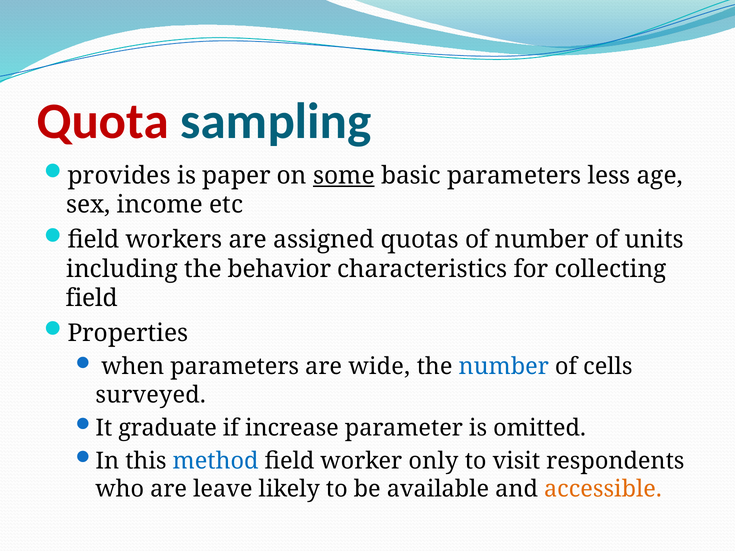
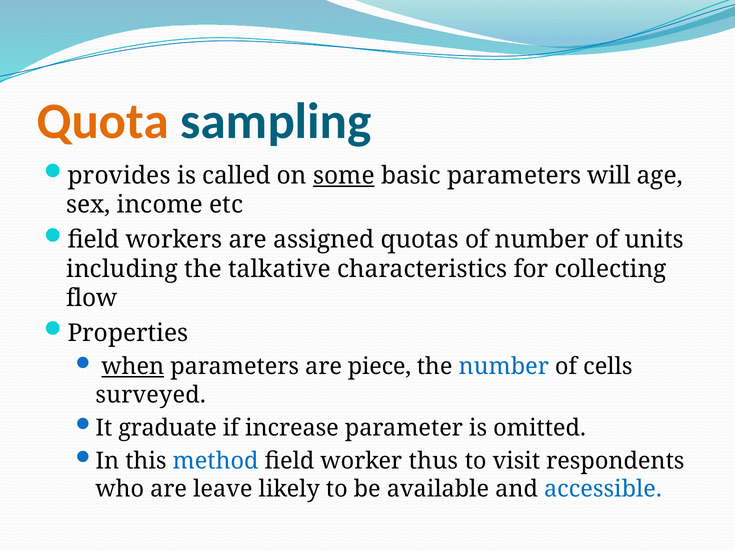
Quota colour: red -> orange (103, 121)
paper: paper -> called (237, 176)
less: less -> will (609, 176)
behavior: behavior -> talkative (279, 269)
field: field -> flow (92, 298)
when underline: none -> present (133, 367)
wide: wide -> piece (379, 367)
only: only -> thus (433, 461)
accessible colour: orange -> blue (603, 489)
